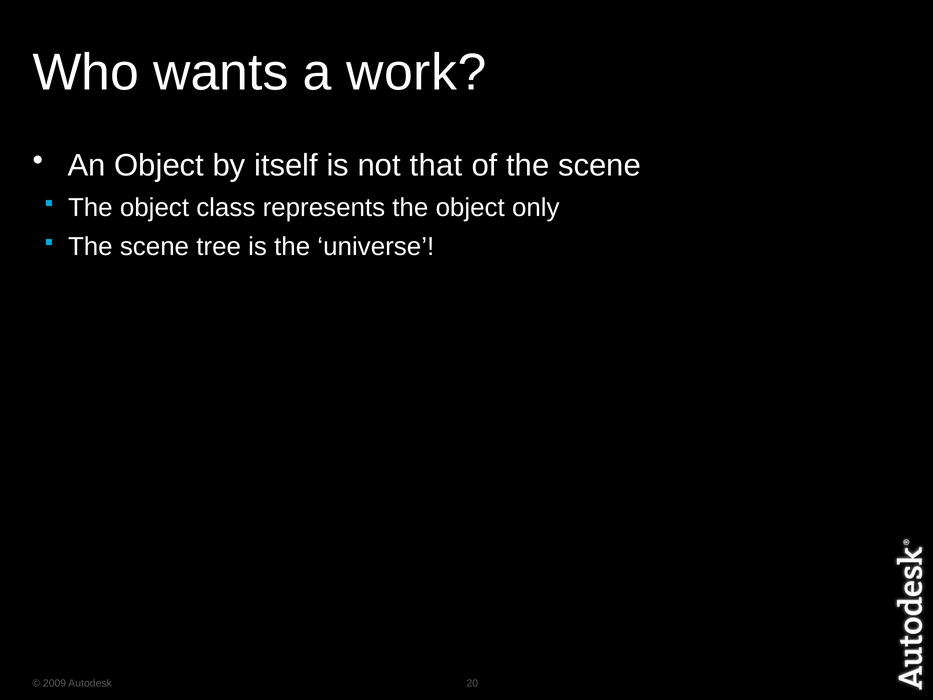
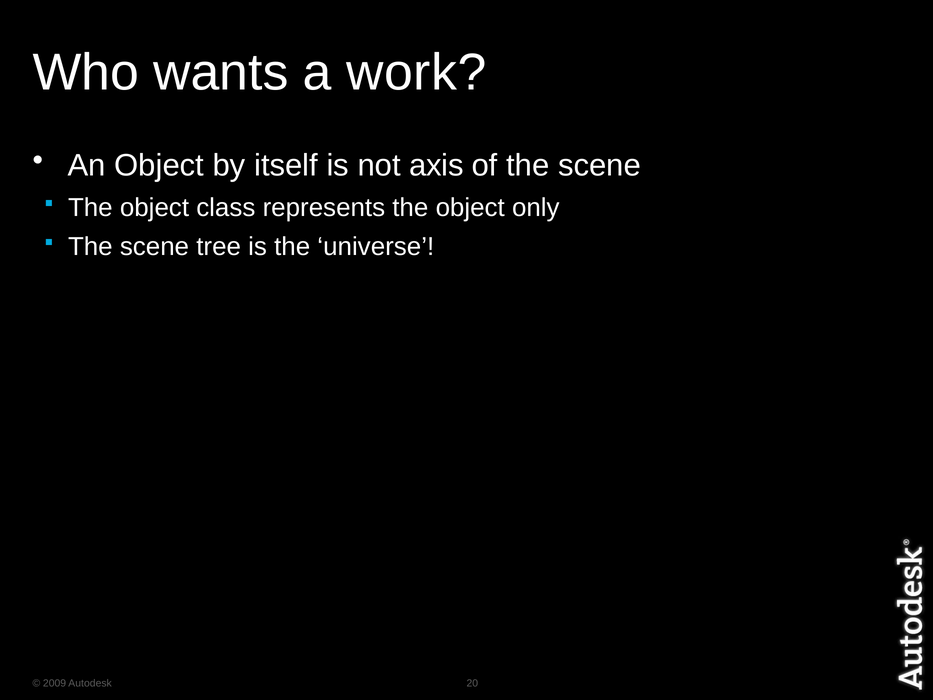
that: that -> axis (436, 165)
